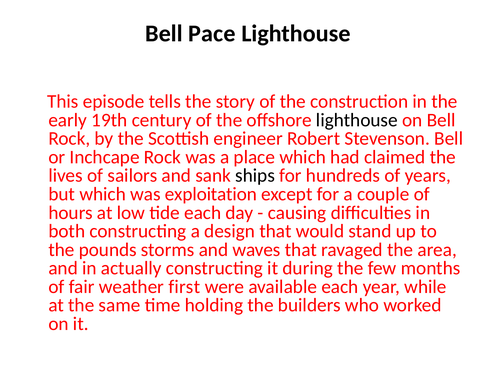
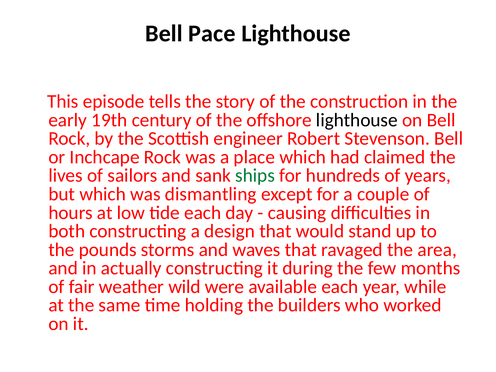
ships colour: black -> green (255, 176)
exploitation: exploitation -> dismantling (211, 194)
first: first -> wild (184, 287)
